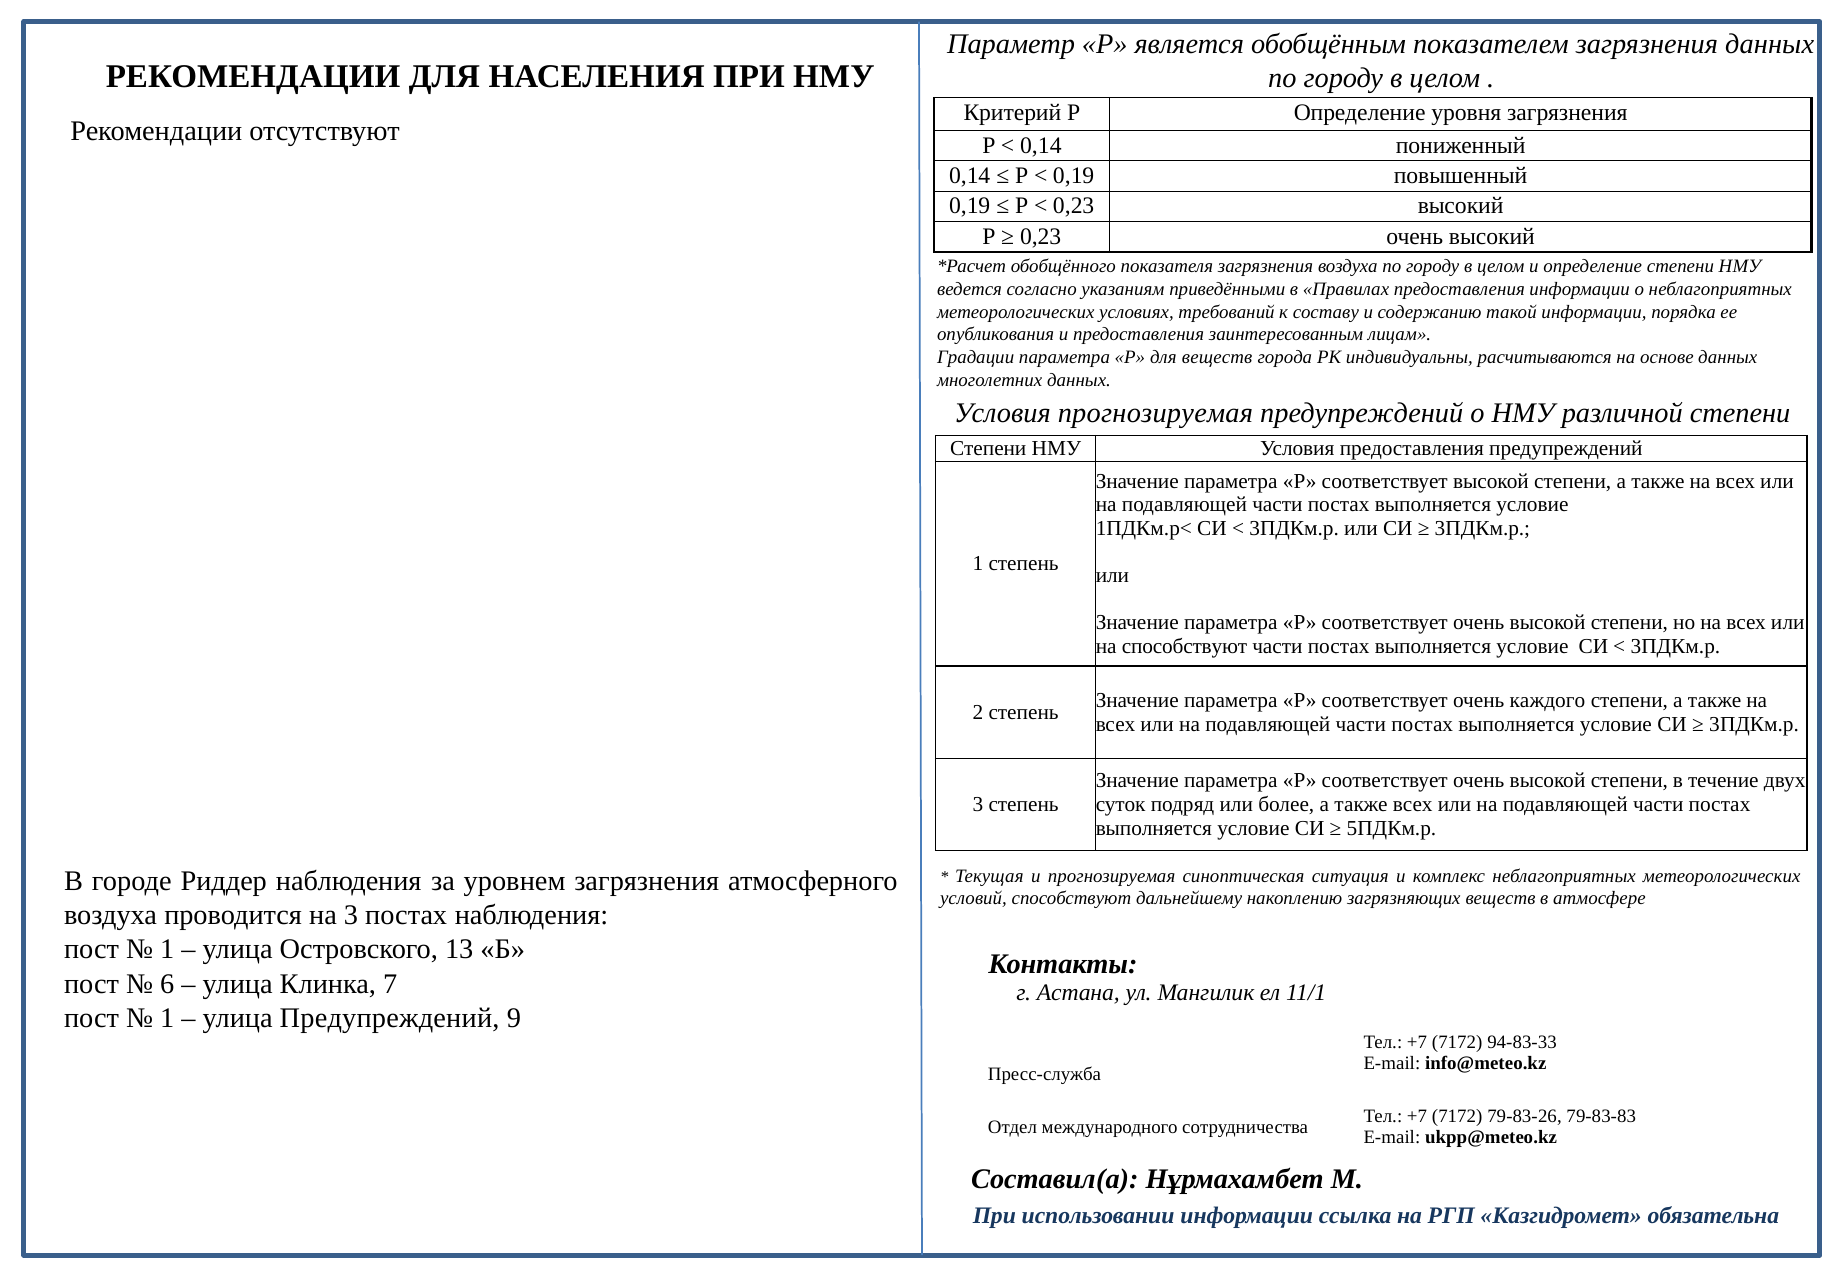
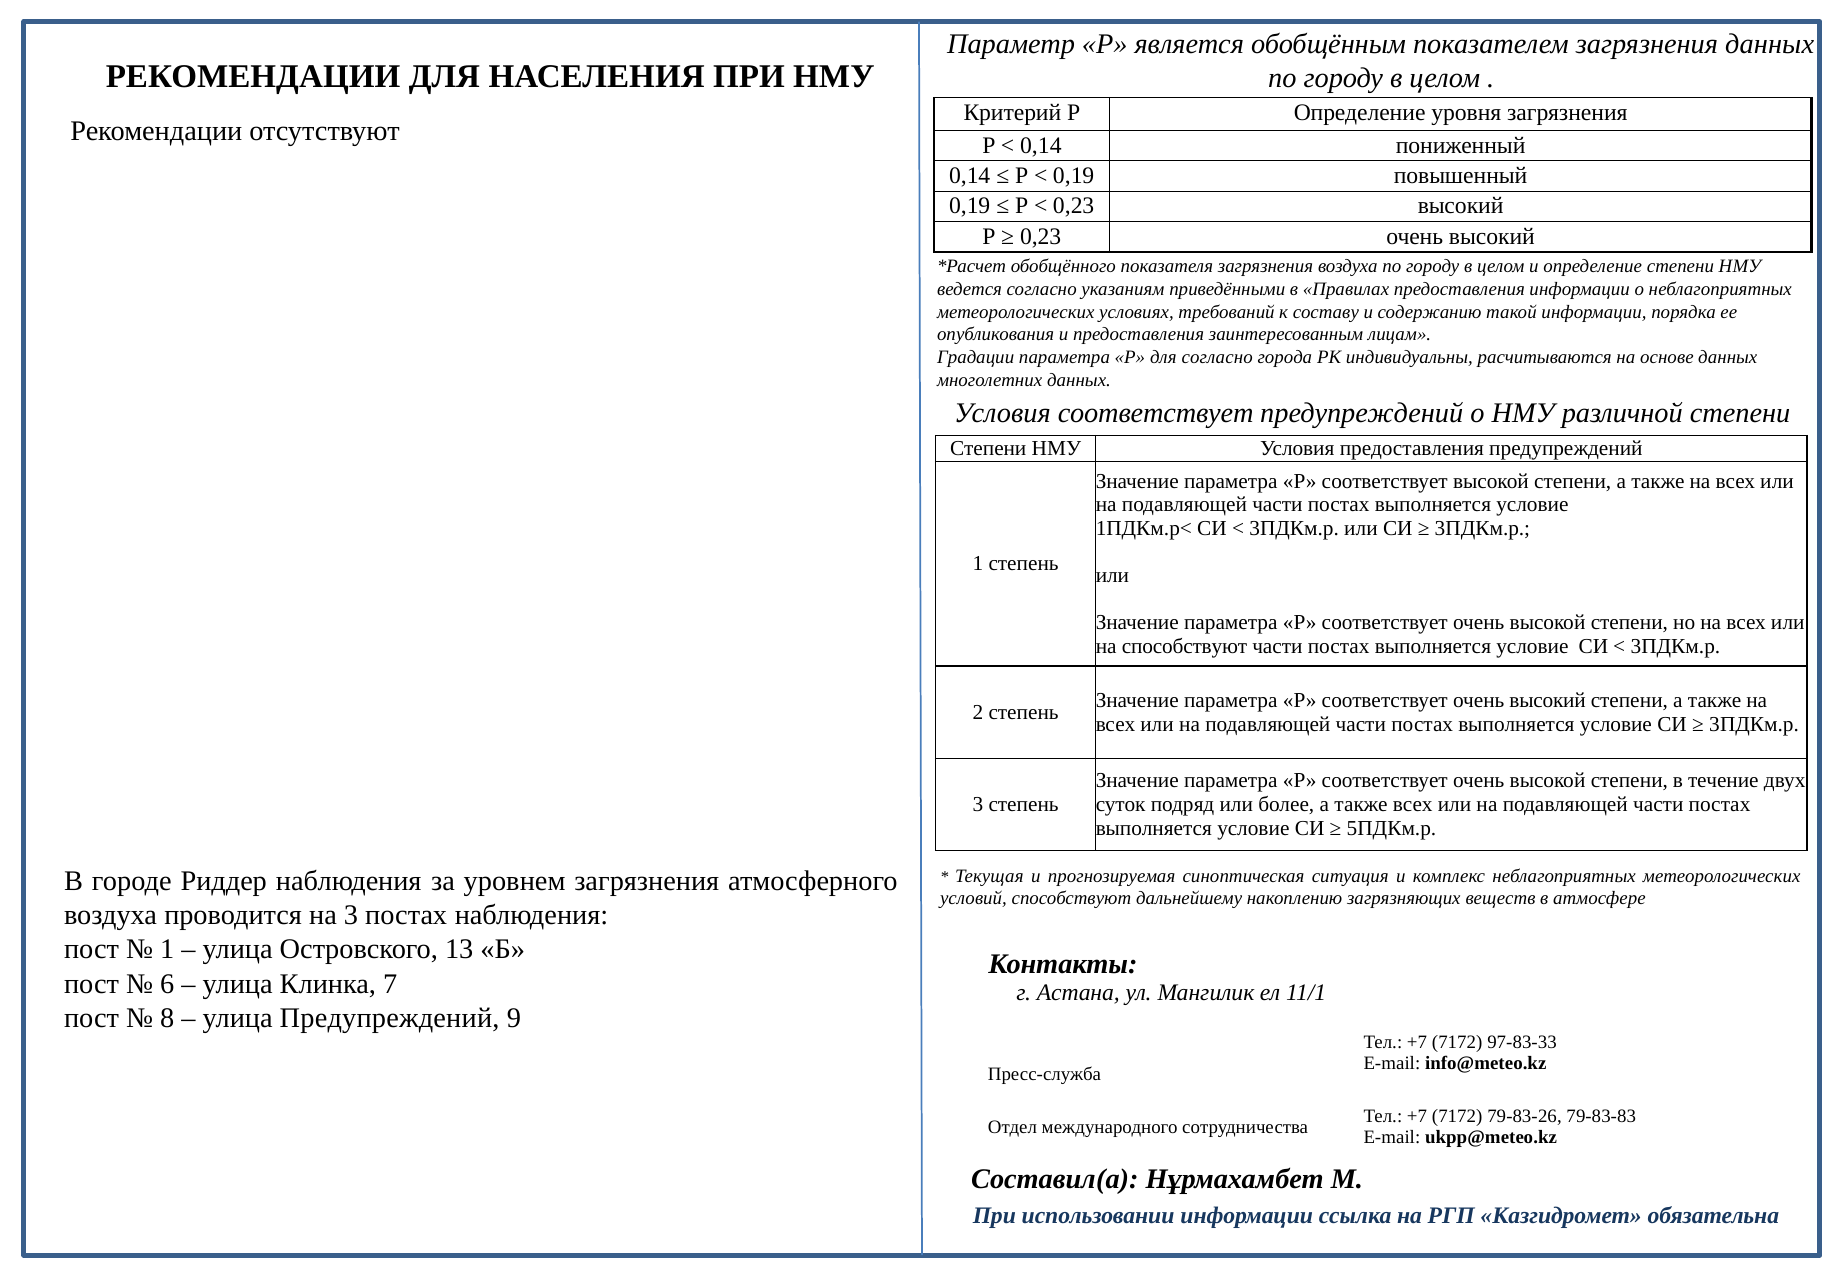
для веществ: веществ -> согласно (1217, 357)
Условия прогнозируемая: прогнозируемая -> соответствует (1156, 413)
соответствует очень каждого: каждого -> высокий (1548, 700)
1: 1 -> 8 (167, 1017)
94-83-33: 94-83-33 -> 97-83-33 (1522, 1042)
